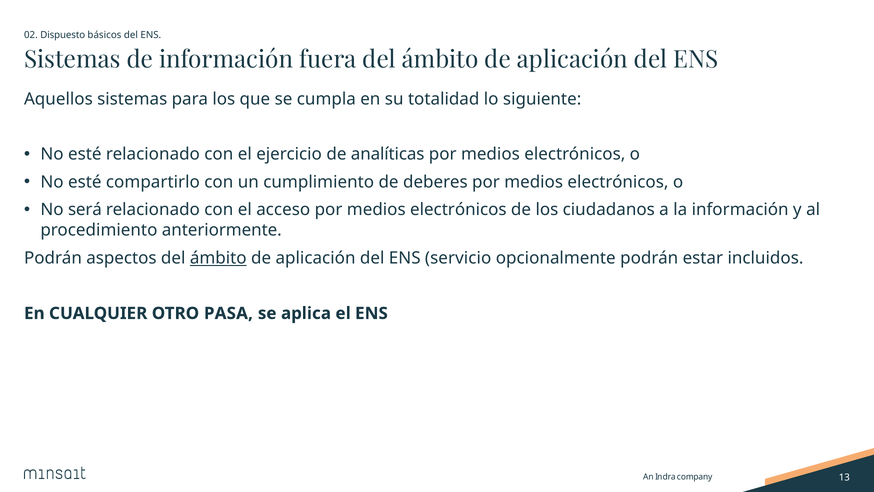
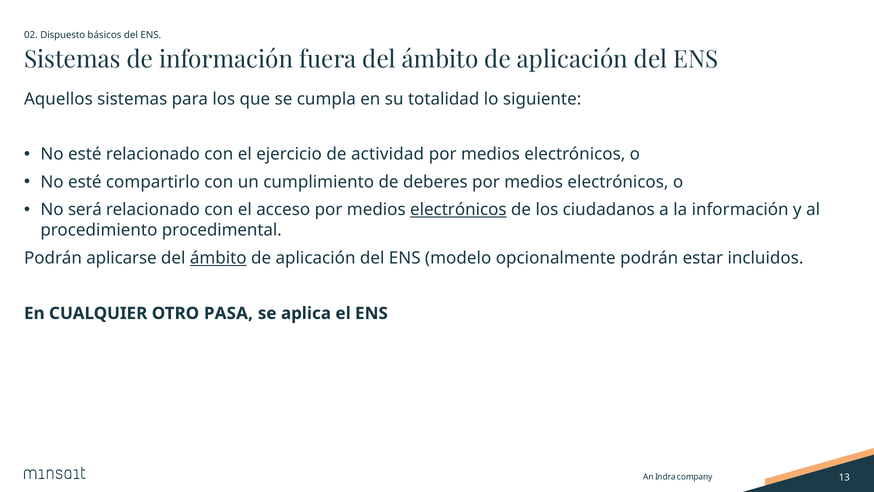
analíticas: analíticas -> actividad (388, 154)
electrónicos underline: none -> present (458, 210)
anteriormente: anteriormente -> procedimental (222, 230)
aspectos: aspectos -> aplicarse (121, 258)
servicio: servicio -> modelo (458, 258)
